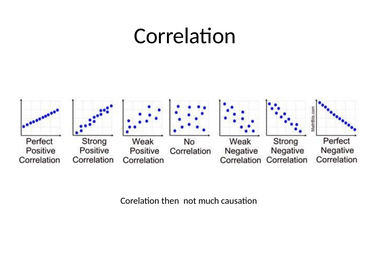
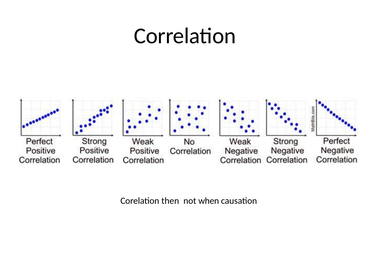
much: much -> when (209, 200)
